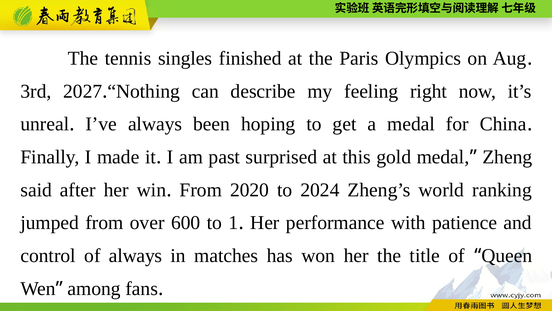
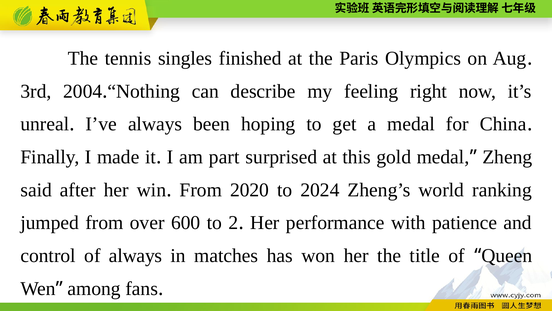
2027: 2027 -> 2004 (83, 91)
past: past -> part (224, 157)
1: 1 -> 2 (233, 222)
